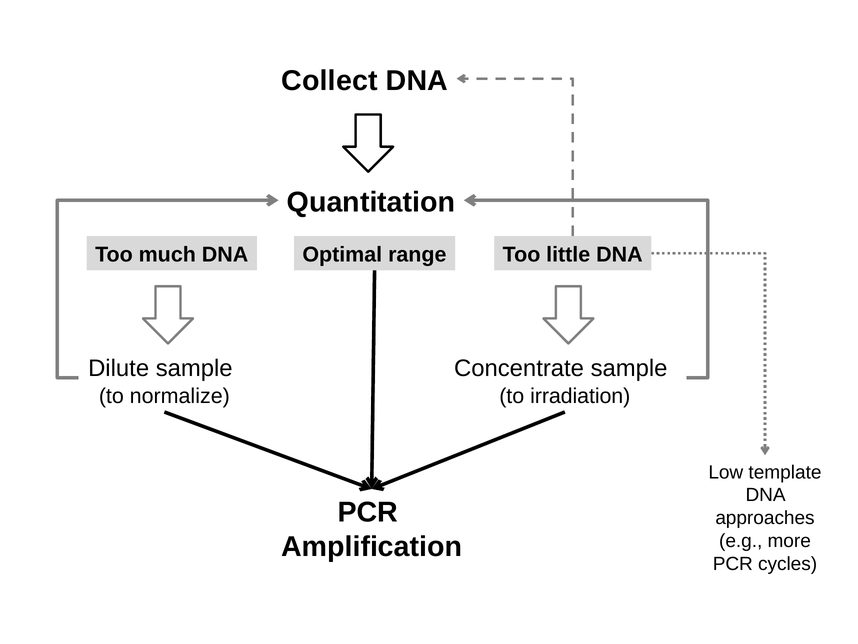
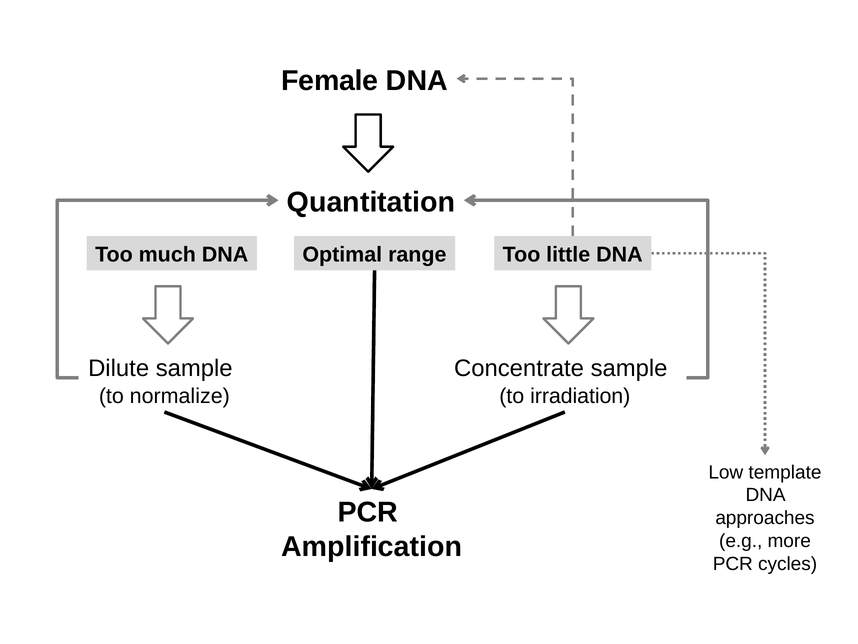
Collect: Collect -> Female (330, 81)
